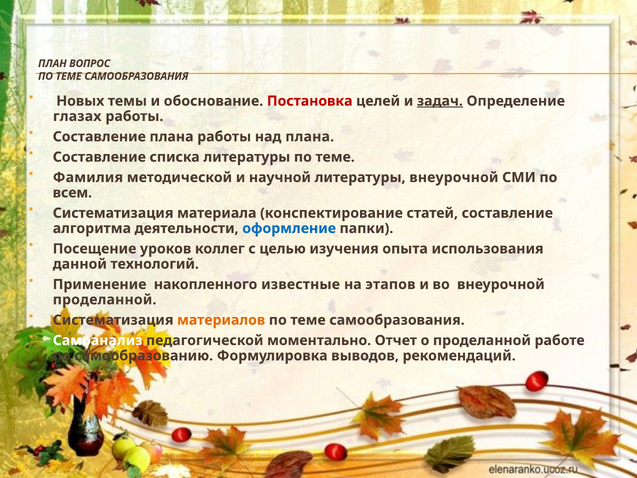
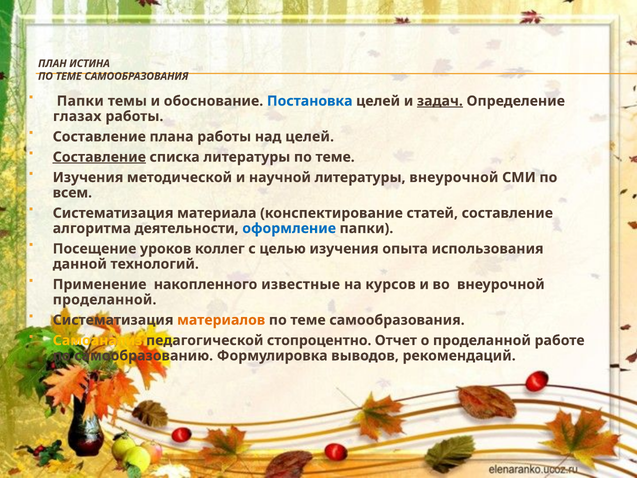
ВОПРОС: ВОПРОС -> ИСТИНА (90, 63)
Новых: Новых -> Папки (80, 101)
Постановка colour: red -> blue (310, 101)
над плана: плана -> целей (310, 137)
Составление underline: none -> present (99, 157)
Фамилия: Фамилия -> Изучения (88, 177)
этапов: этапов -> курсов (391, 284)
Самоанализ colour: white -> yellow (98, 340)
моментально: моментально -> стопроцентно (319, 340)
